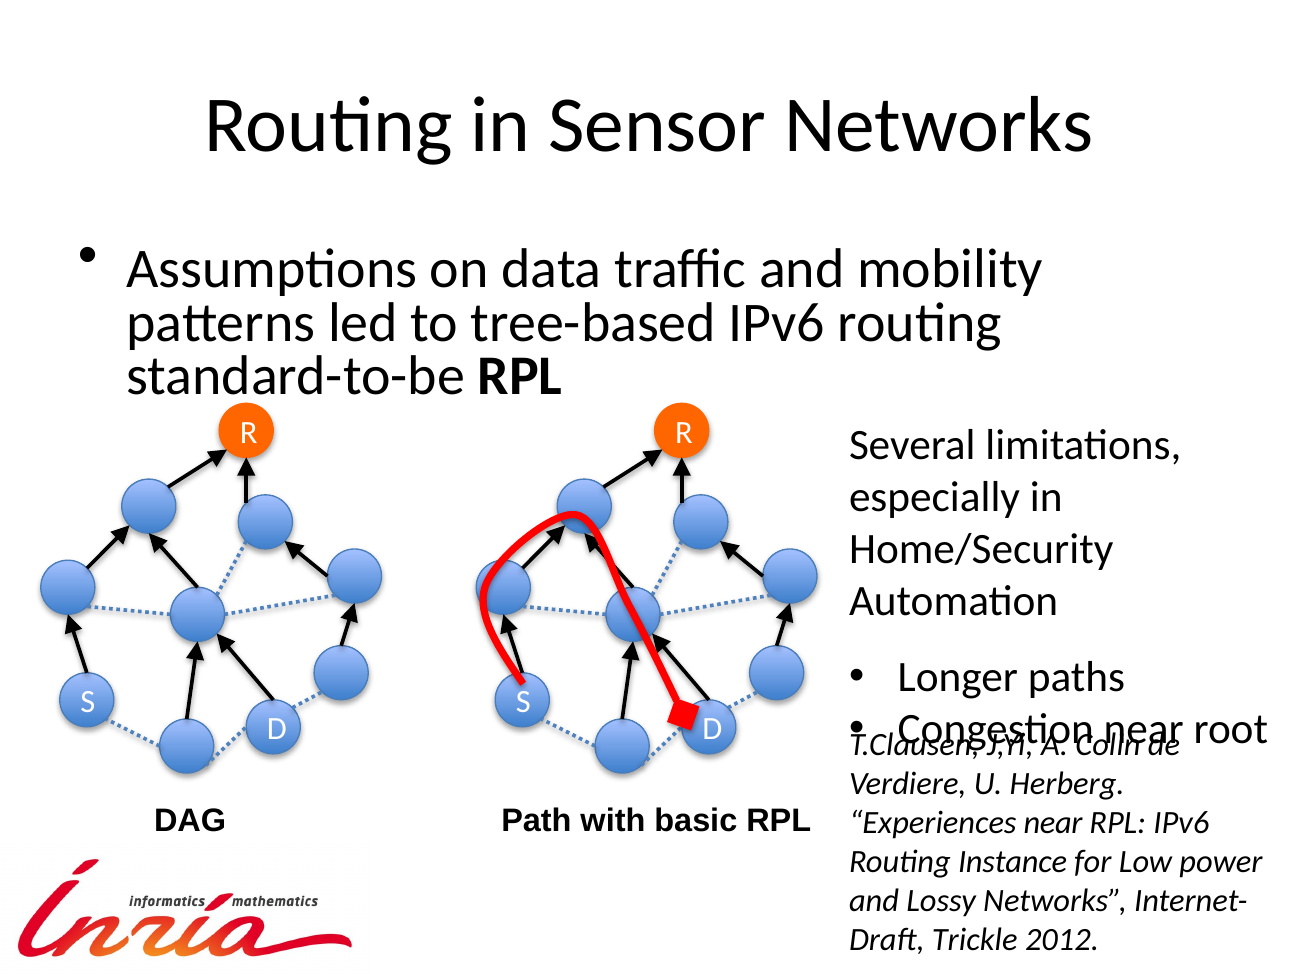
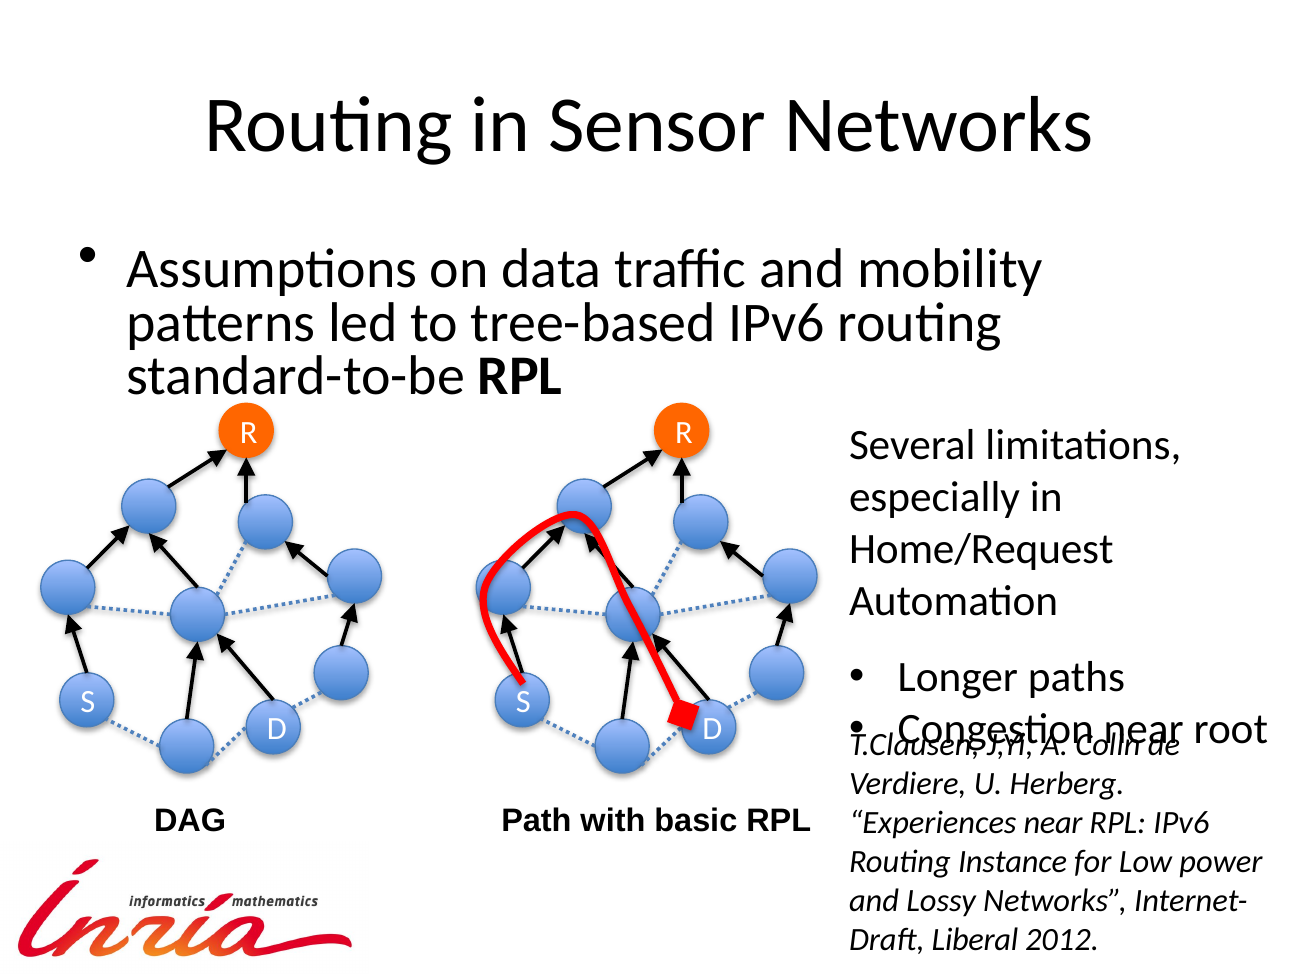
Home/Security: Home/Security -> Home/Request (981, 550)
Trickle: Trickle -> Liberal (975, 940)
